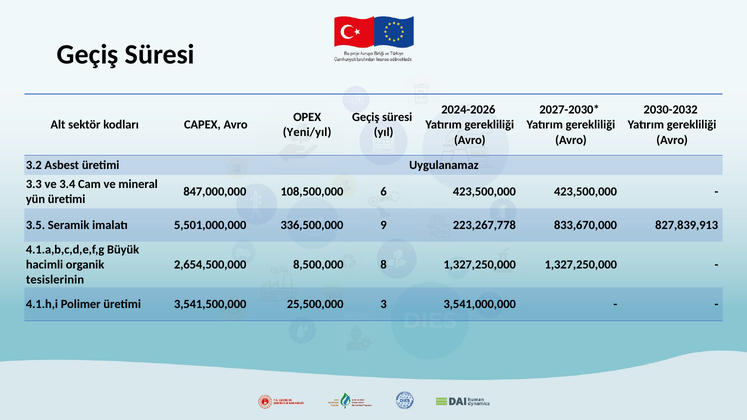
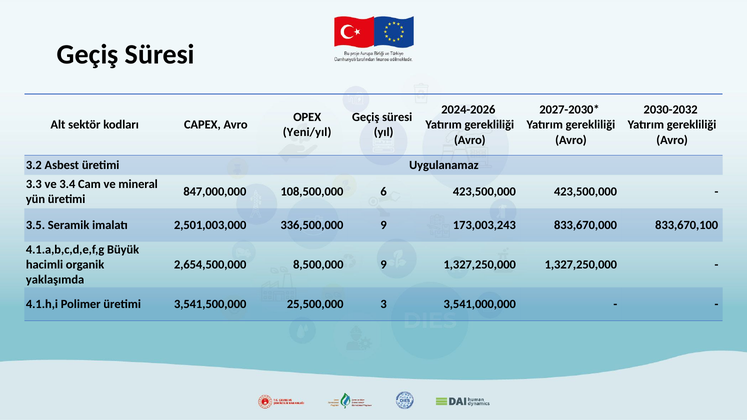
5,501,000,000: 5,501,000,000 -> 2,501,003,000 (210, 225)
223,267,778: 223,267,778 -> 173,003,243 (484, 225)
827,839,913: 827,839,913 -> 833,670,100 (687, 225)
8,500,000 8: 8 -> 9 (384, 265)
tesislerinin: tesislerinin -> yaklaşımda (55, 280)
